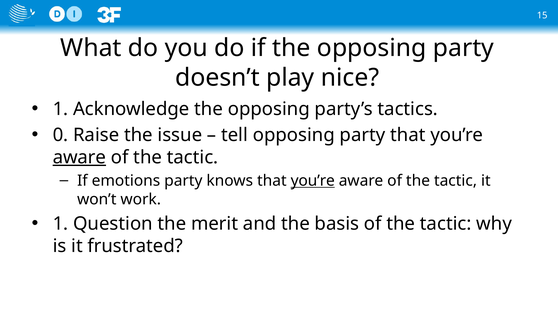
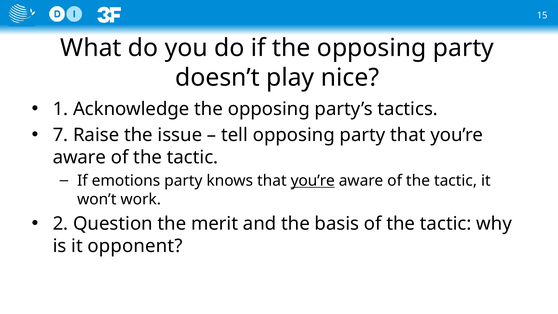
0: 0 -> 7 (60, 135)
aware underline: present -> none (79, 157)
1: 1 -> 2 (60, 224)
frustrated: frustrated -> opponent (135, 246)
